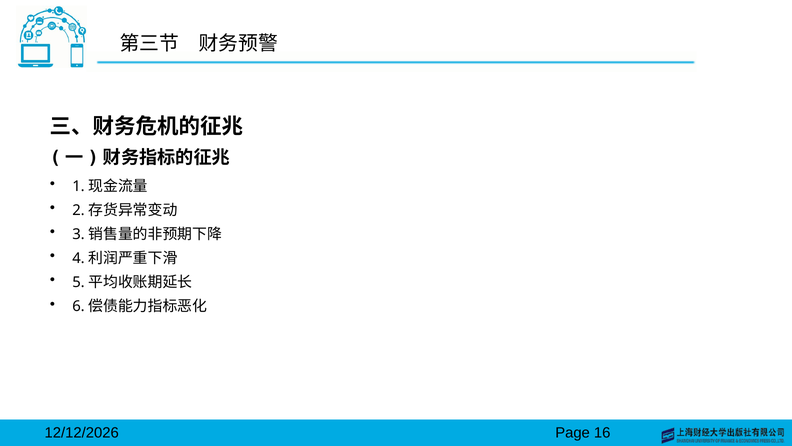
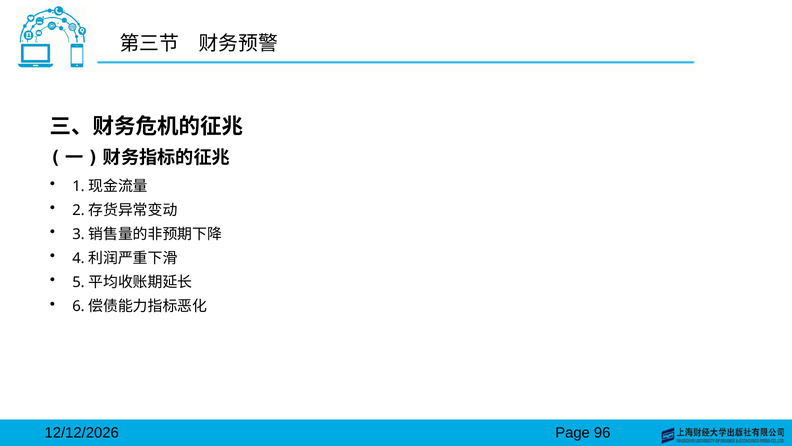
16: 16 -> 96 (602, 432)
